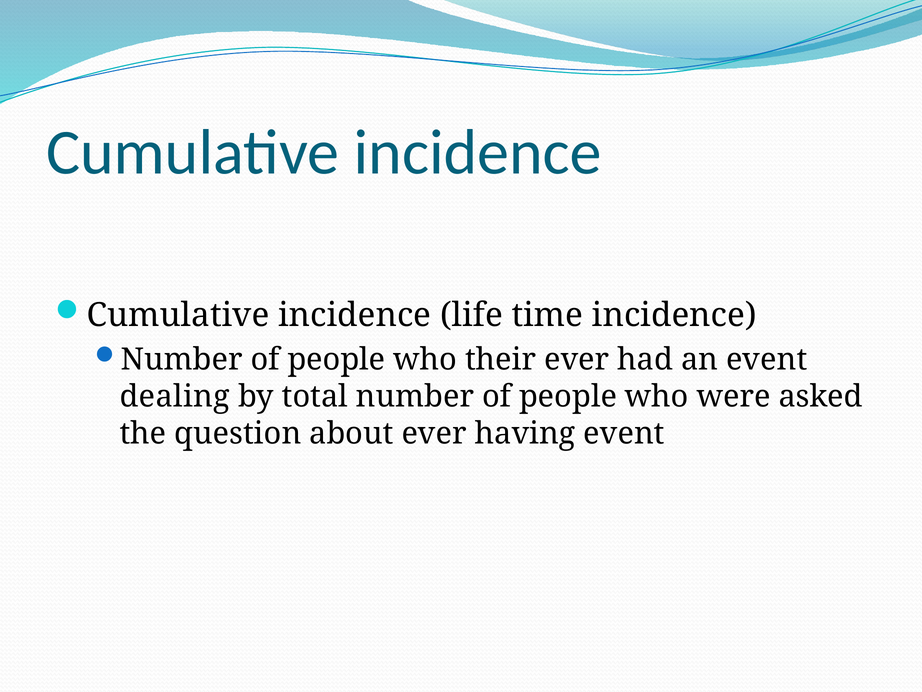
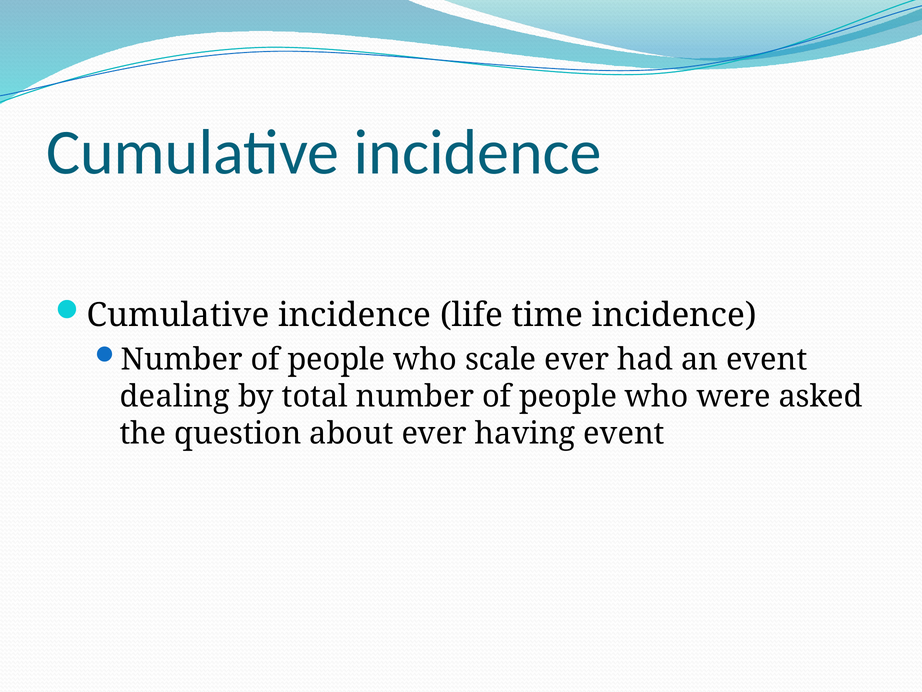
their: their -> scale (501, 359)
